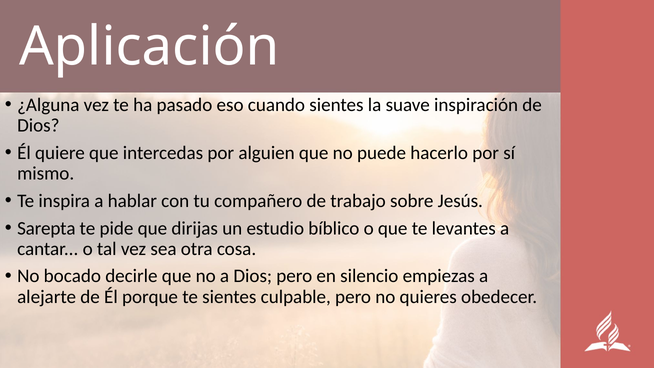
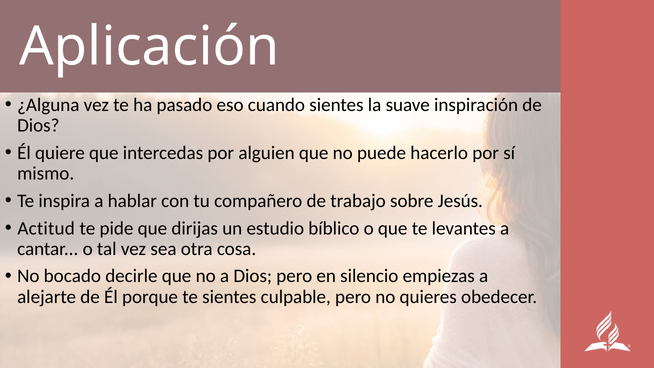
Sarepta: Sarepta -> Actitud (46, 228)
